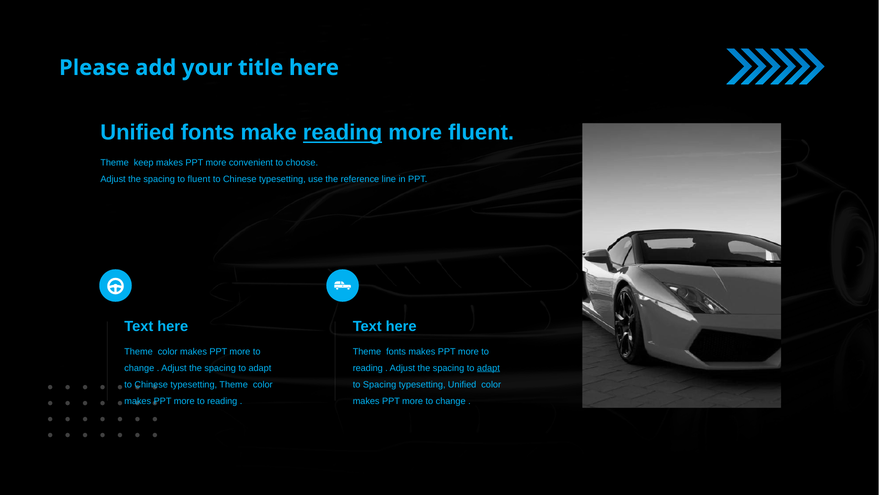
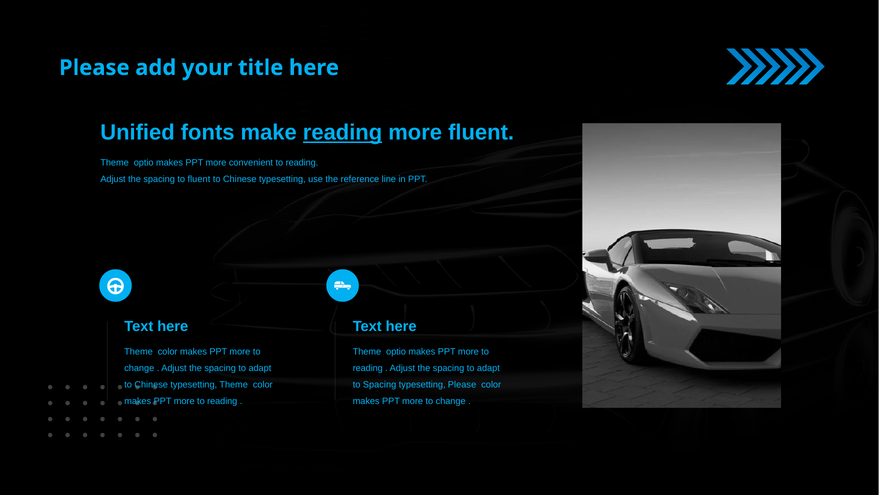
keep: keep -> optio (144, 163)
convenient to choose: choose -> reading (302, 163)
fonts: fonts -> optio (396, 351)
adapt underline: present -> none (488, 368)
typesetting Unified: Unified -> Please (462, 384)
